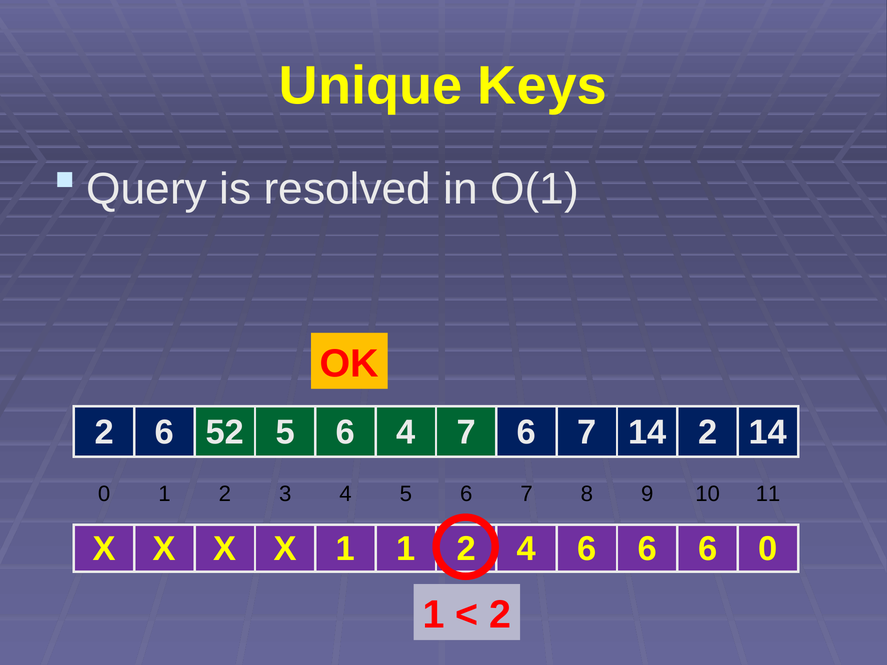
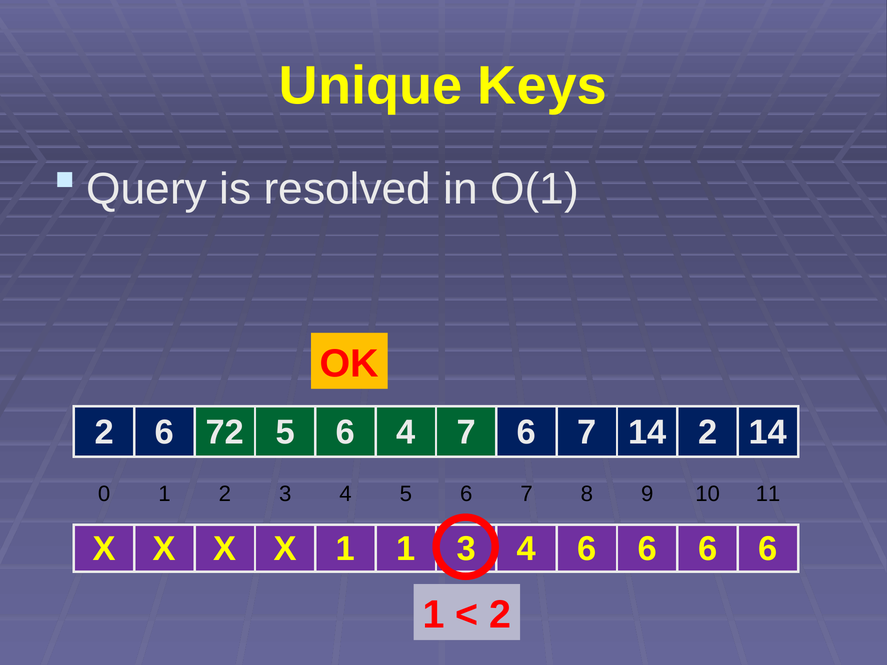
52: 52 -> 72 (225, 432)
1 1 2: 2 -> 3 (466, 549)
6 6 6 0: 0 -> 6 (768, 549)
